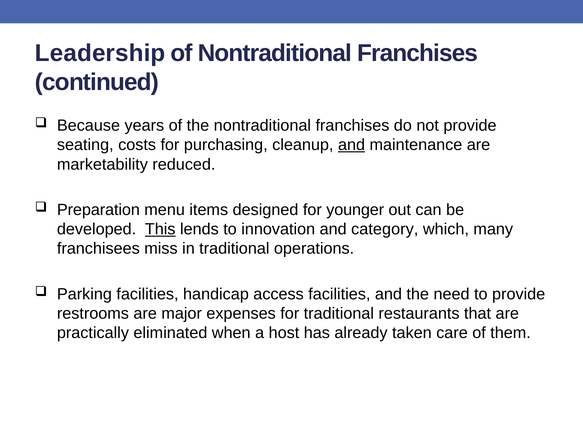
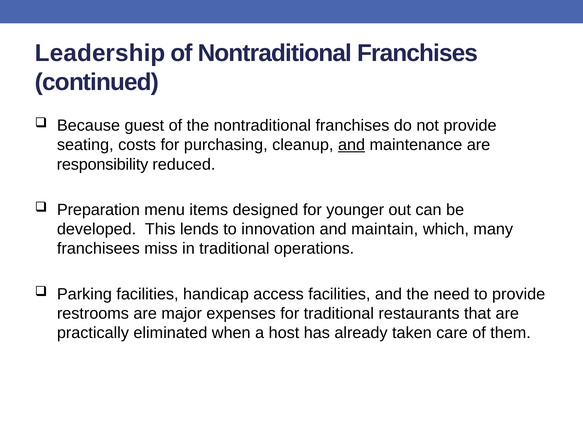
years: years -> guest (144, 126)
marketability: marketability -> responsibility (103, 164)
This underline: present -> none (160, 229)
category: category -> maintain (385, 229)
